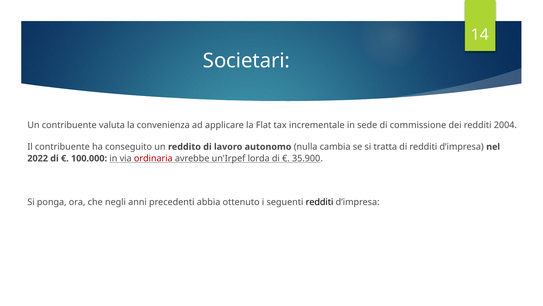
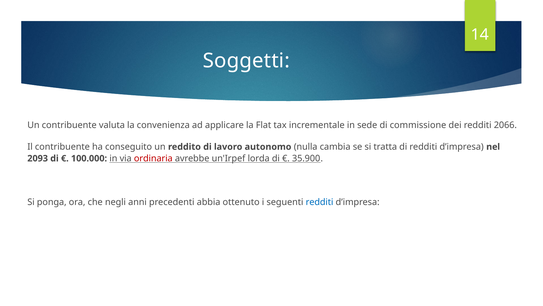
Societari: Societari -> Soggetti (246, 61)
2004: 2004 -> 2066 (505, 125)
2022: 2022 -> 2093 (38, 158)
redditi colour: black -> blue (320, 202)
